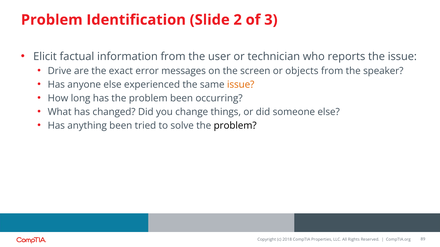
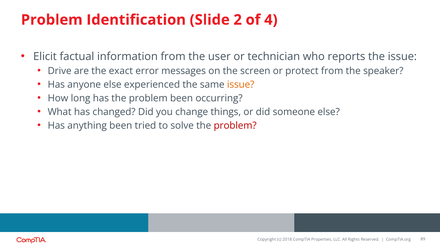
3: 3 -> 4 (271, 20)
objects: objects -> protect (302, 71)
problem colour: black -> red (235, 126)
